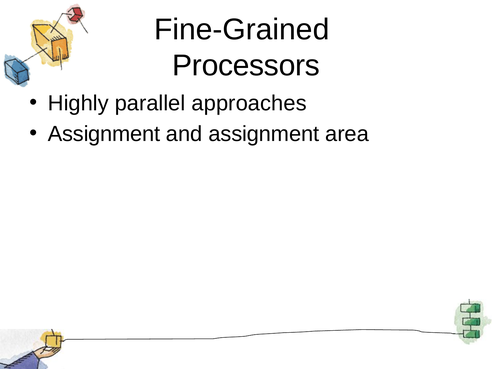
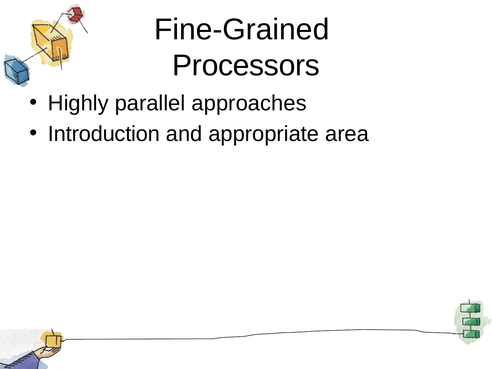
Assignment: Assignment -> Introduction (104, 134)
and assignment: assignment -> appropriate (264, 134)
